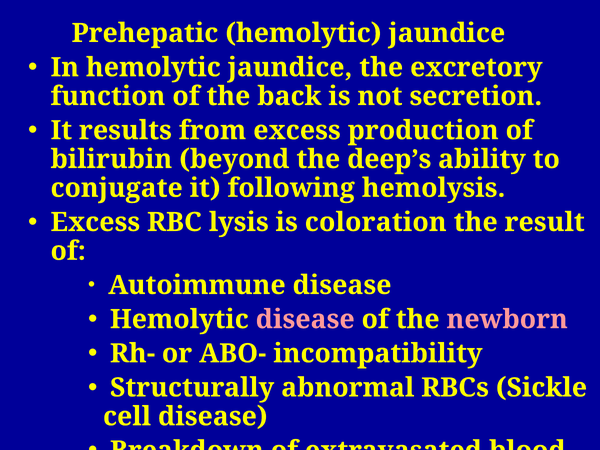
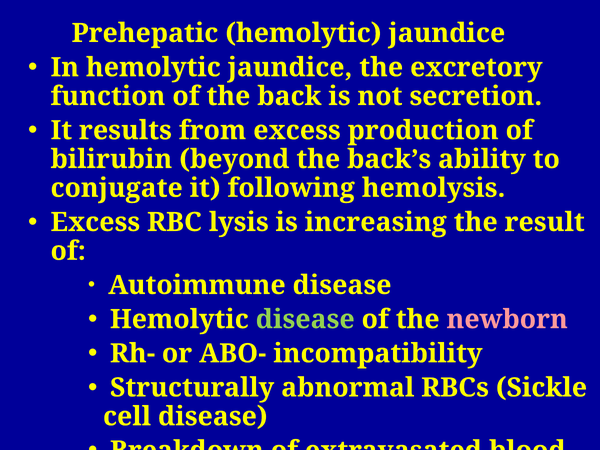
deep’s: deep’s -> back’s (389, 159)
coloration: coloration -> increasing (376, 222)
disease colour: pink -> light green (305, 319)
